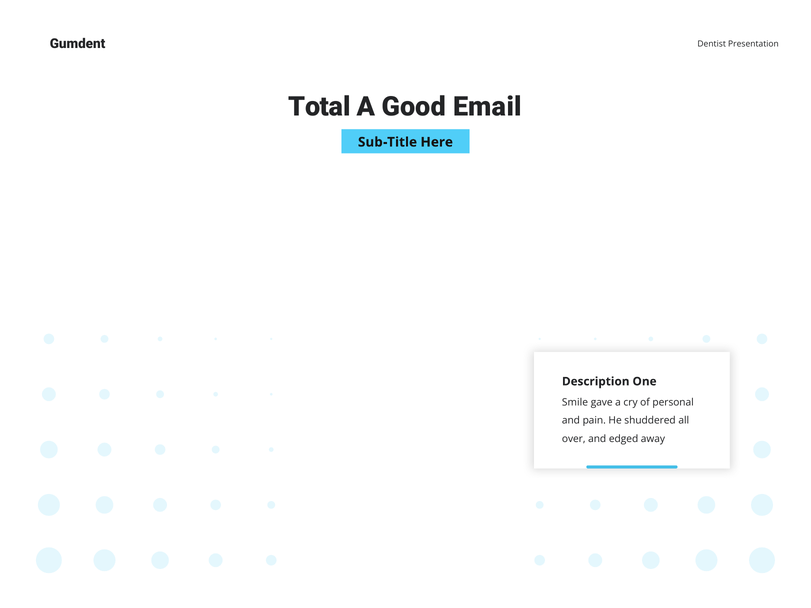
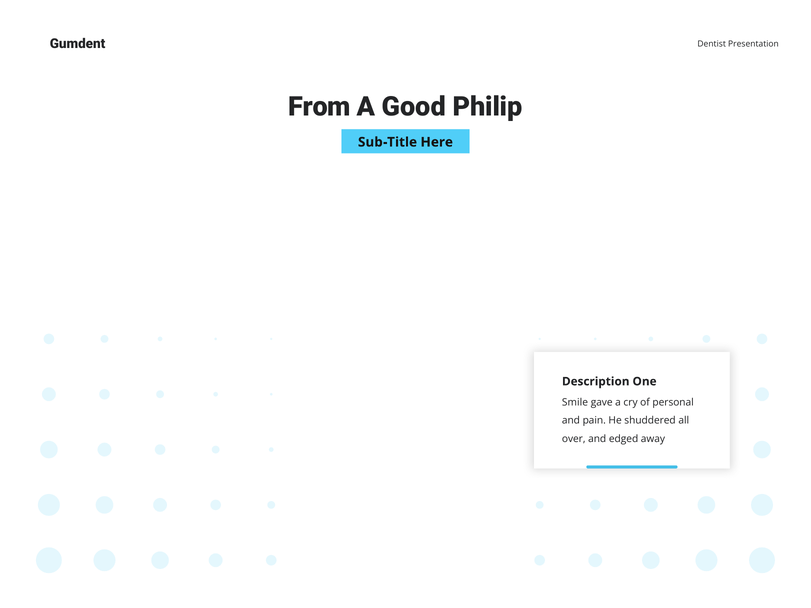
Total: Total -> From (319, 107)
Email: Email -> Philip (488, 107)
